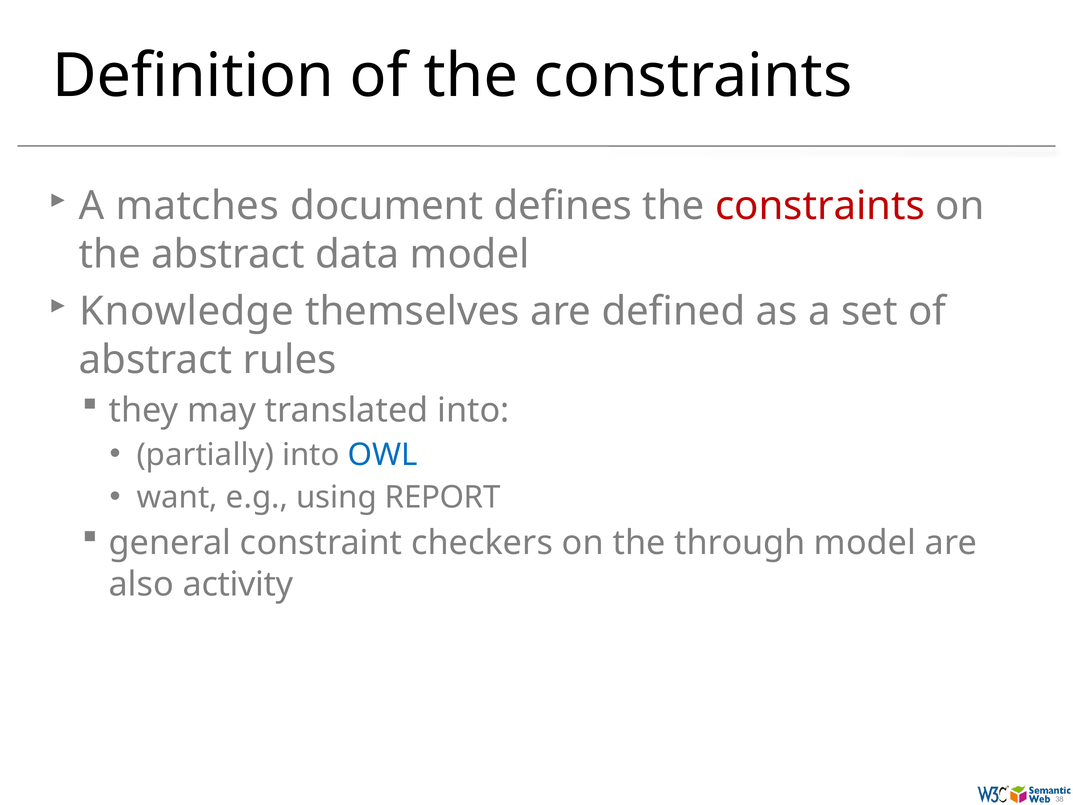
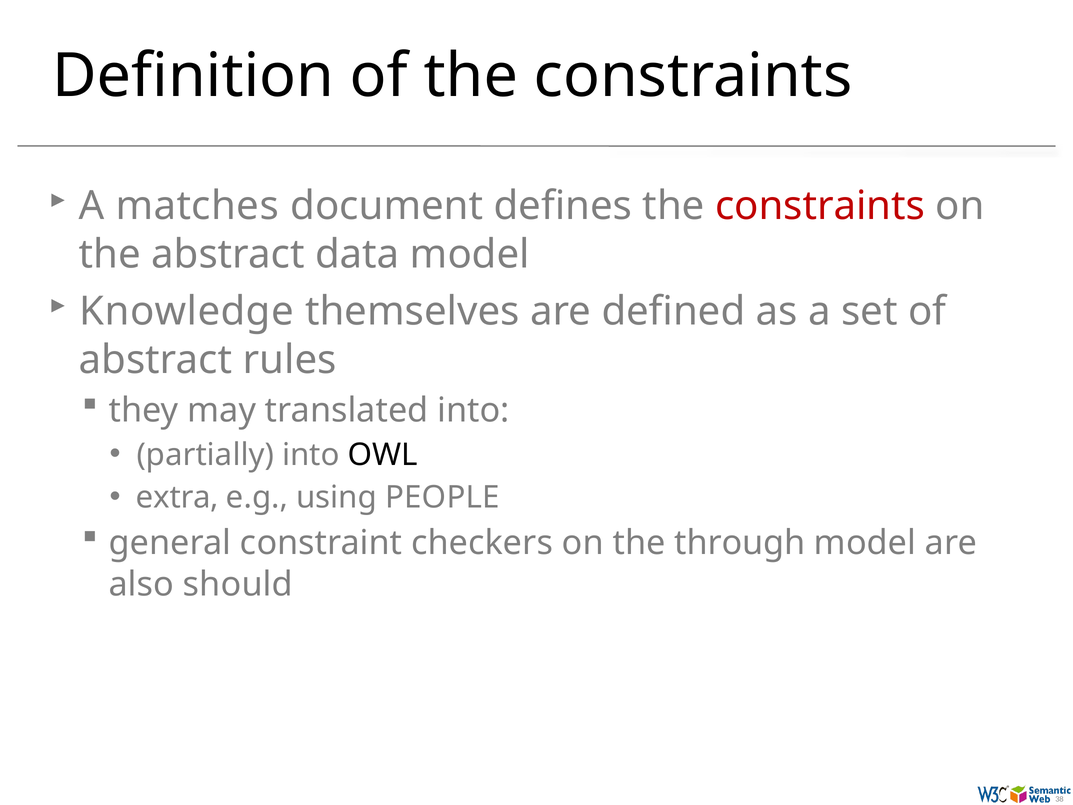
OWL colour: blue -> black (383, 455)
want: want -> extra (177, 497)
REPORT: REPORT -> PEOPLE (442, 497)
activity: activity -> should (238, 584)
